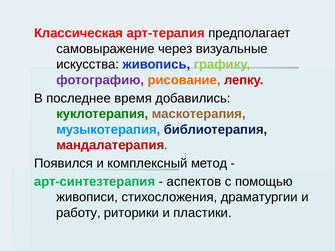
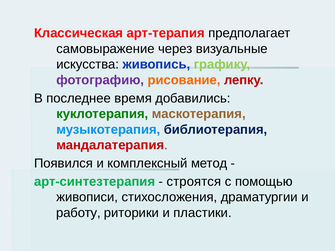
аспектов: аспектов -> строятся (194, 182)
